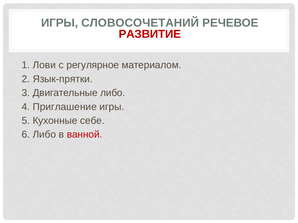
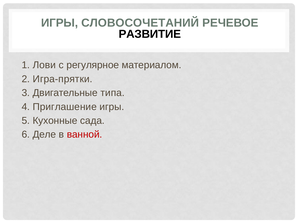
РАЗВИТИЕ colour: red -> black (150, 34)
Язык-прятки: Язык-прятки -> Игра-прятки (63, 79)
Двигательные либо: либо -> типа (113, 93)
себе: себе -> сада (92, 121)
6 Либо: Либо -> Деле (44, 135)
